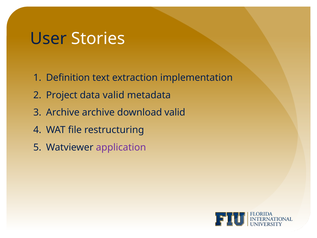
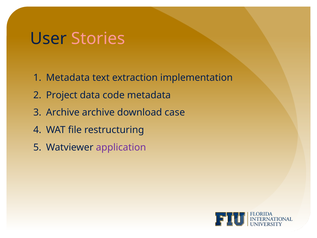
Stories colour: white -> pink (98, 39)
Definition: Definition -> Metadata (68, 78)
data valid: valid -> code (114, 95)
download valid: valid -> case (175, 112)
